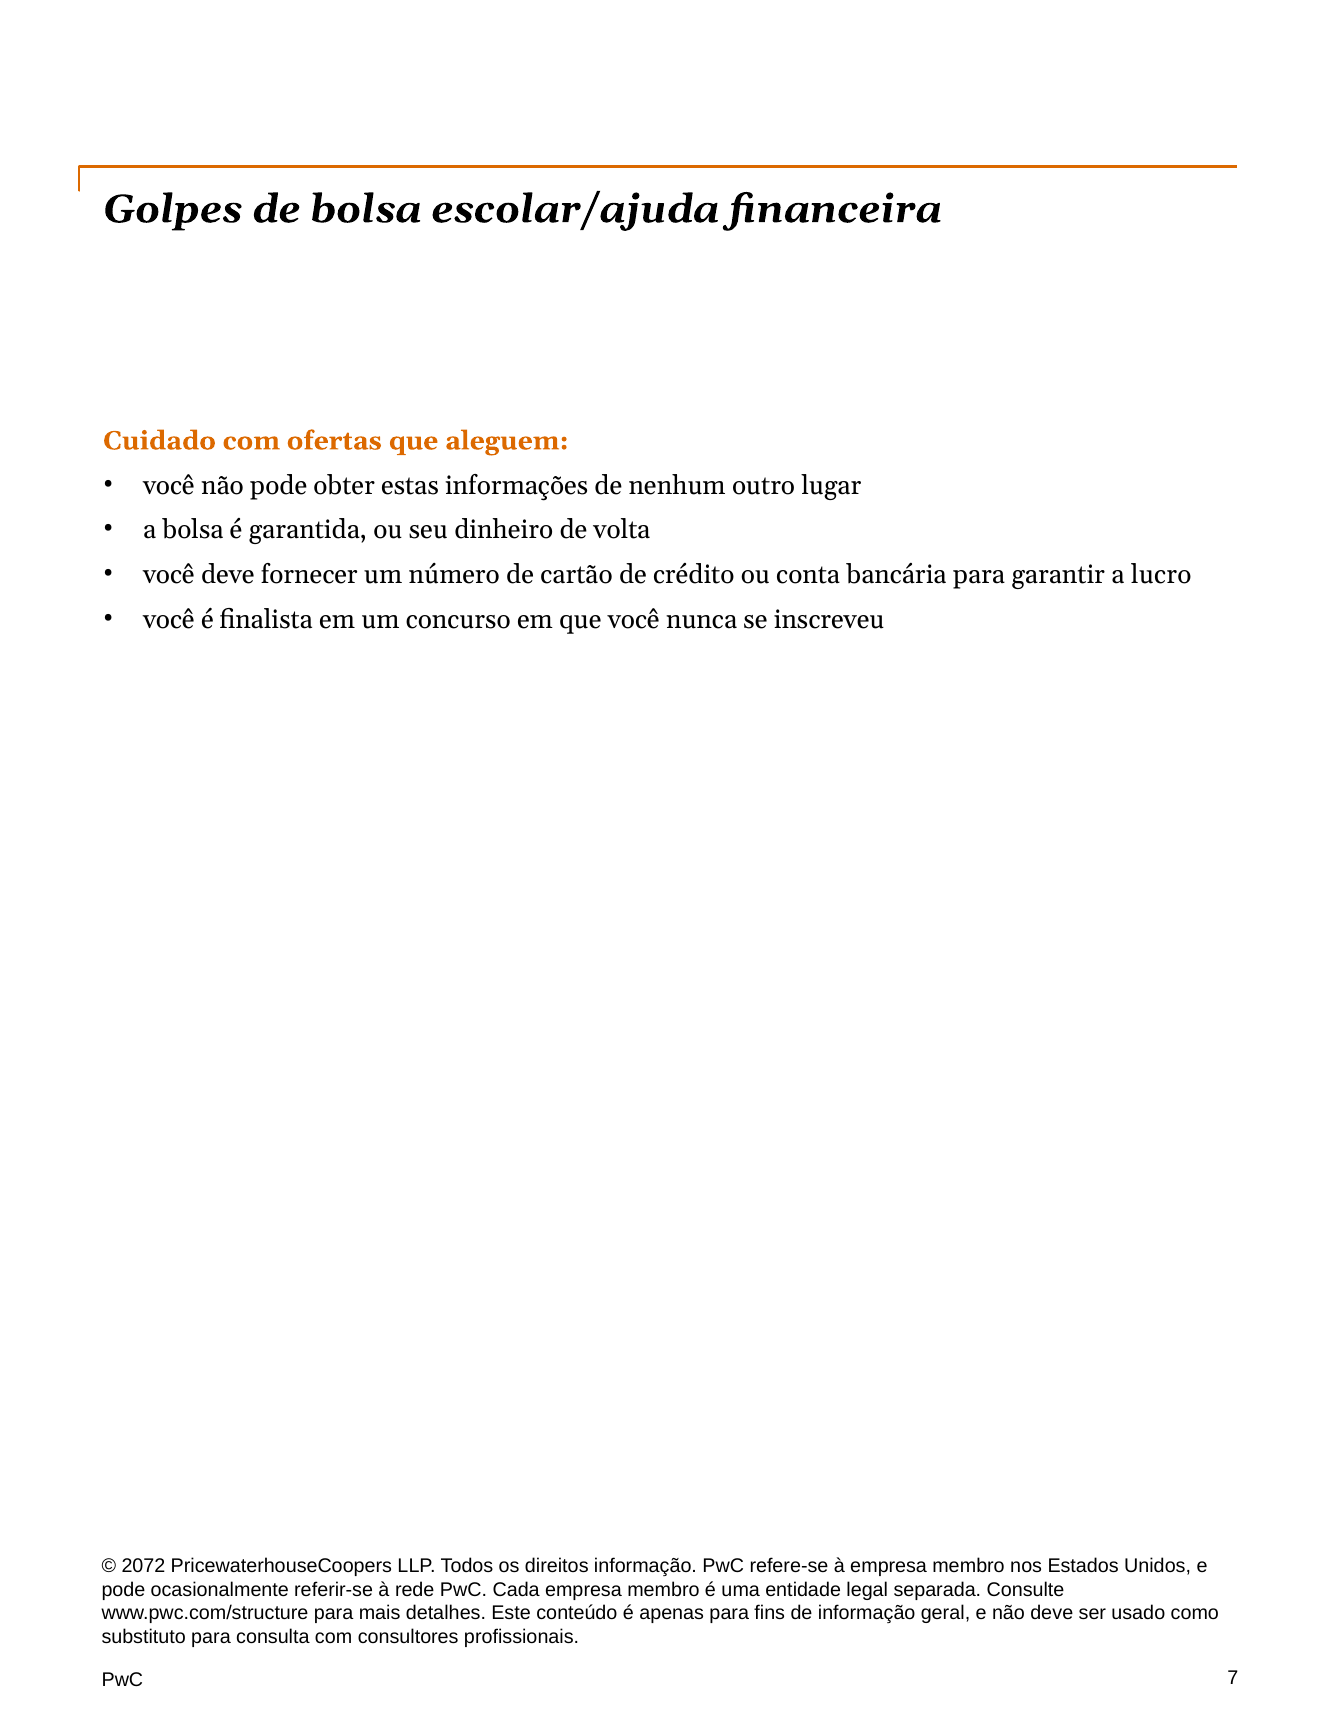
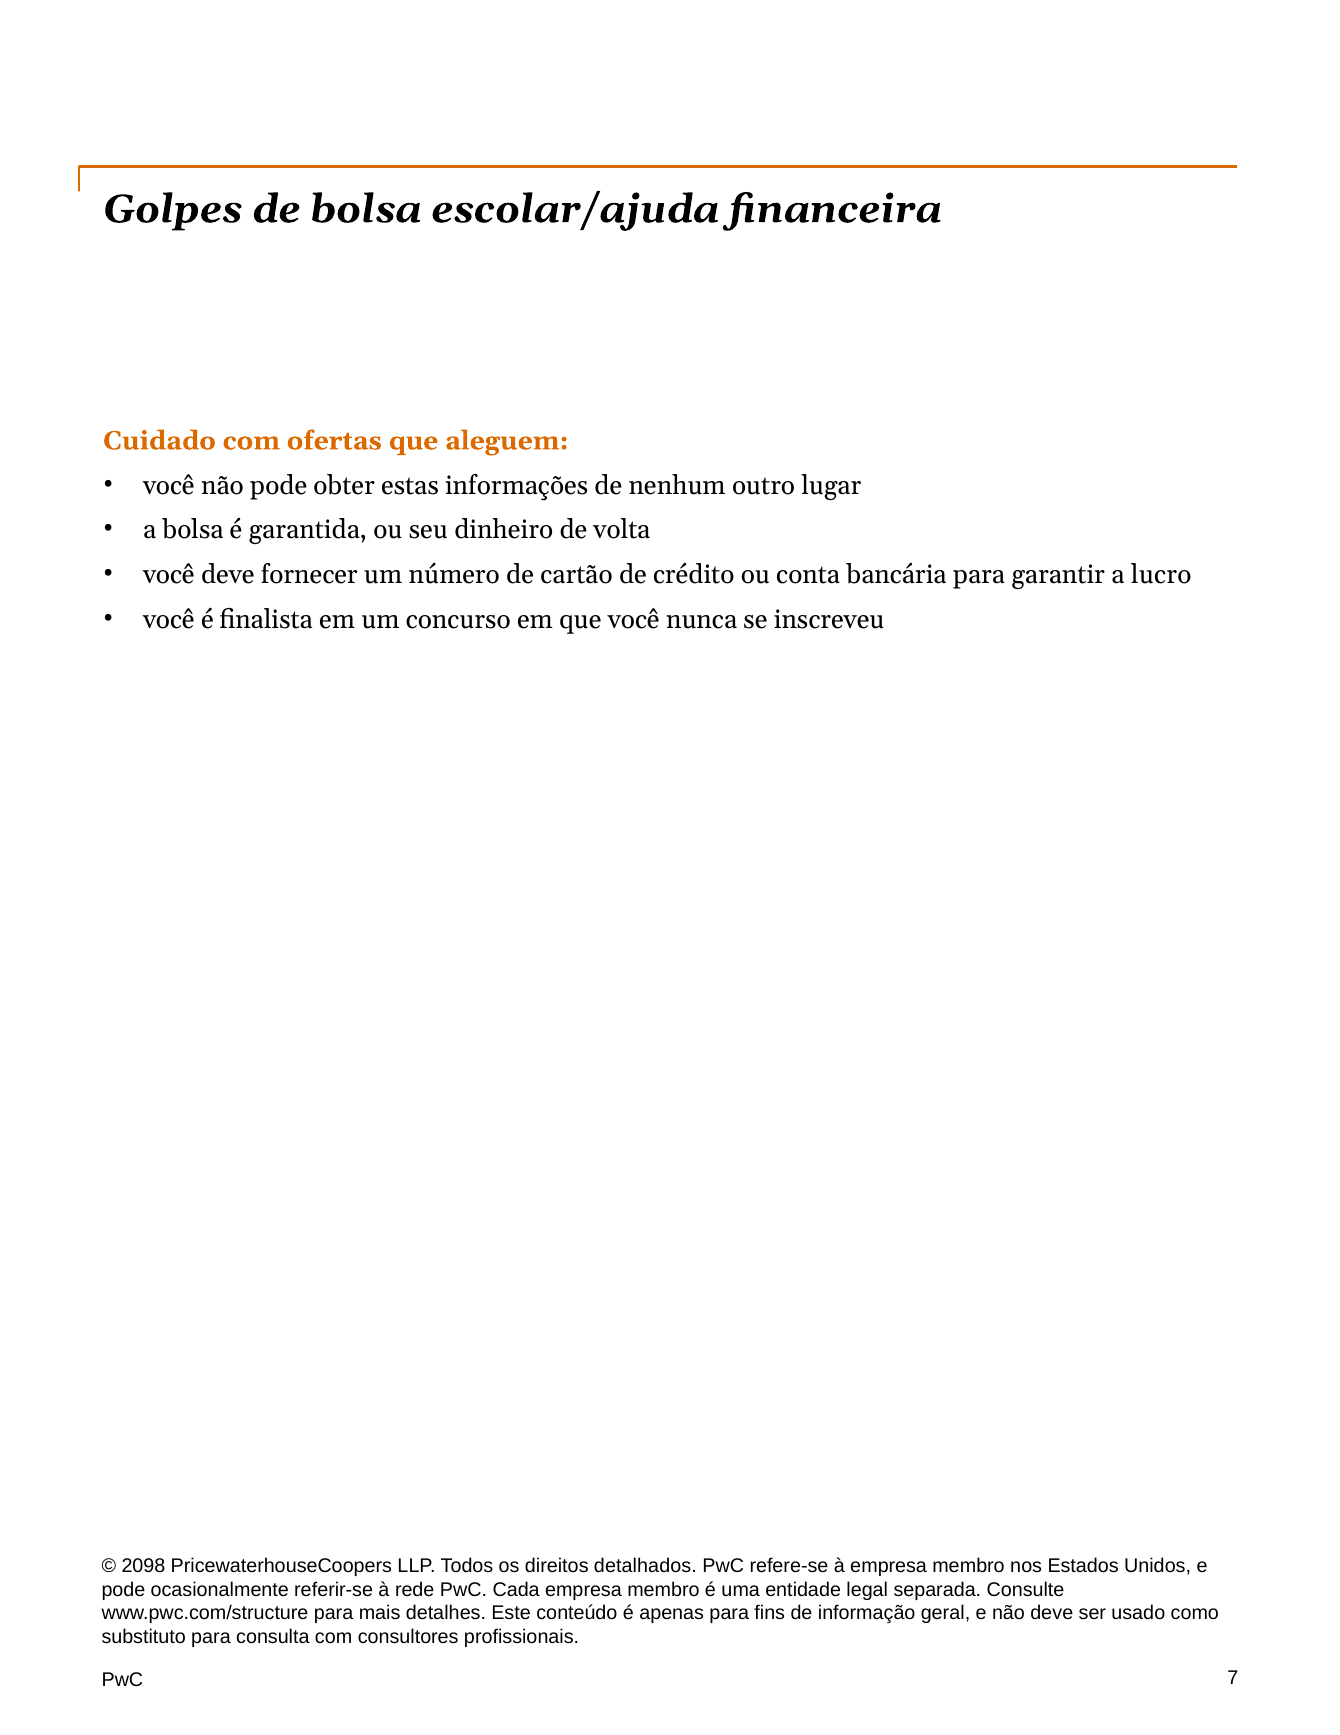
2072: 2072 -> 2098 (143, 1565)
direitos informação: informação -> detalhados (645, 1565)
